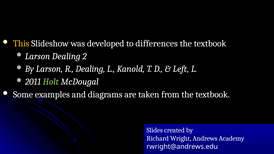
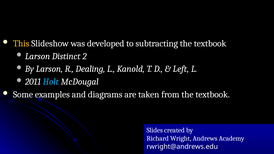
differences: differences -> subtracting (157, 43)
Larson Dealing: Dealing -> Distinct (66, 56)
Holt colour: light green -> light blue (51, 82)
